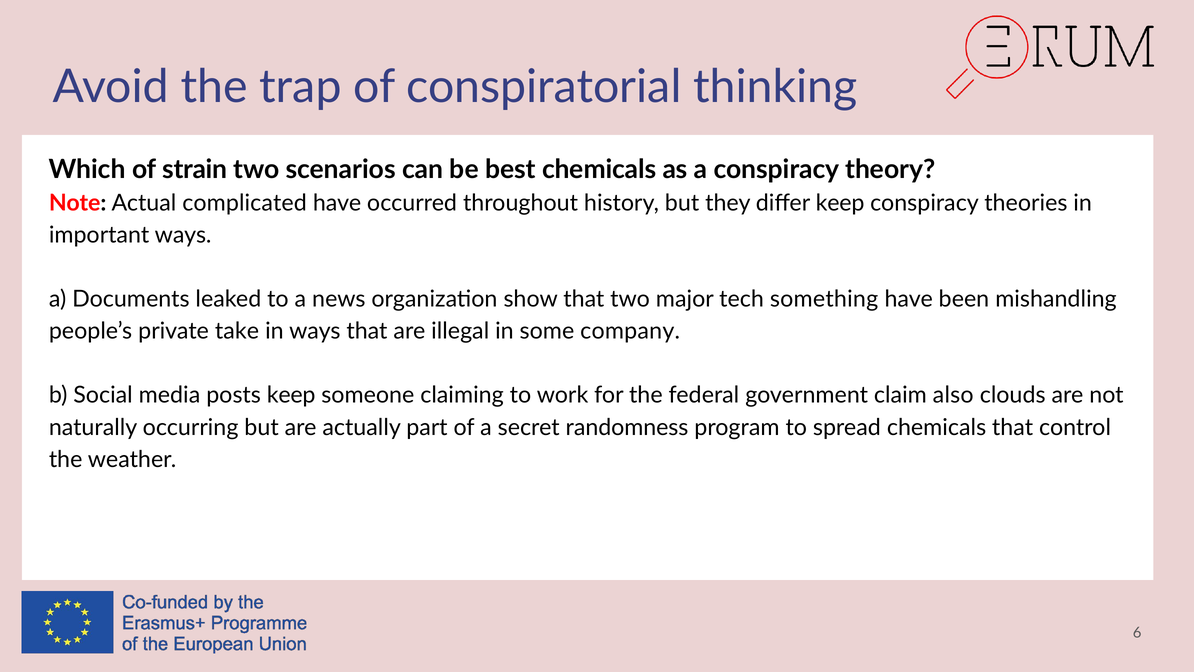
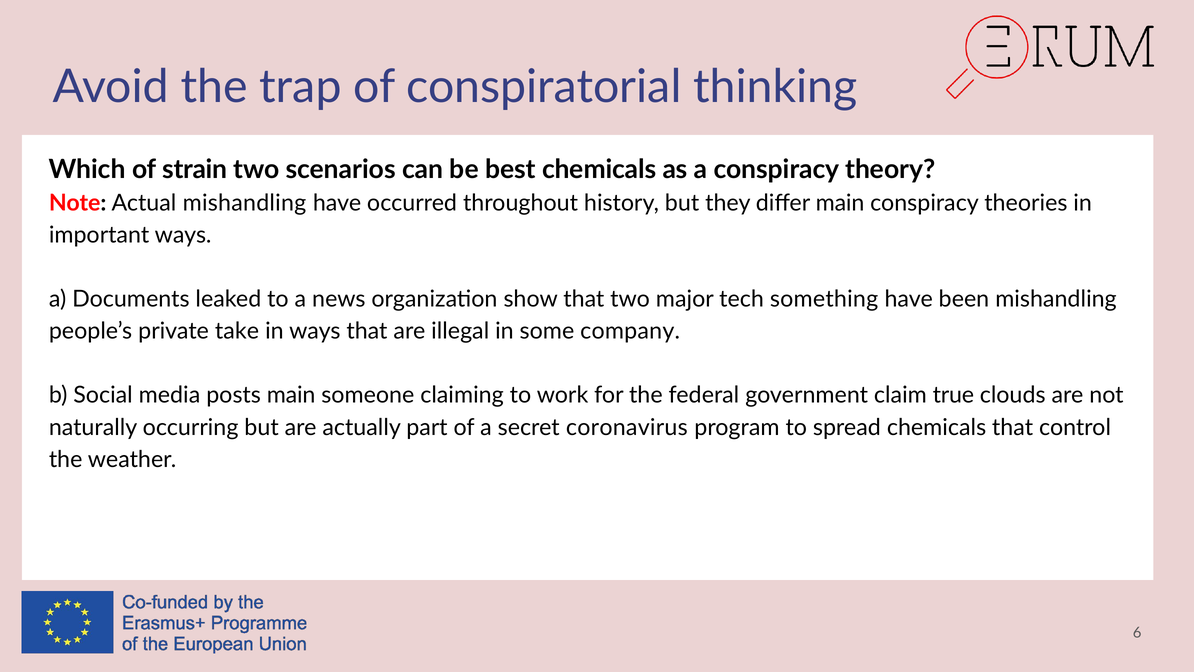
Actual complicated: complicated -> mishandling (244, 203)
differ keep: keep -> main (840, 203)
posts keep: keep -> main (291, 395)
also: also -> true (953, 395)
randomness: randomness -> coronavirus (627, 427)
